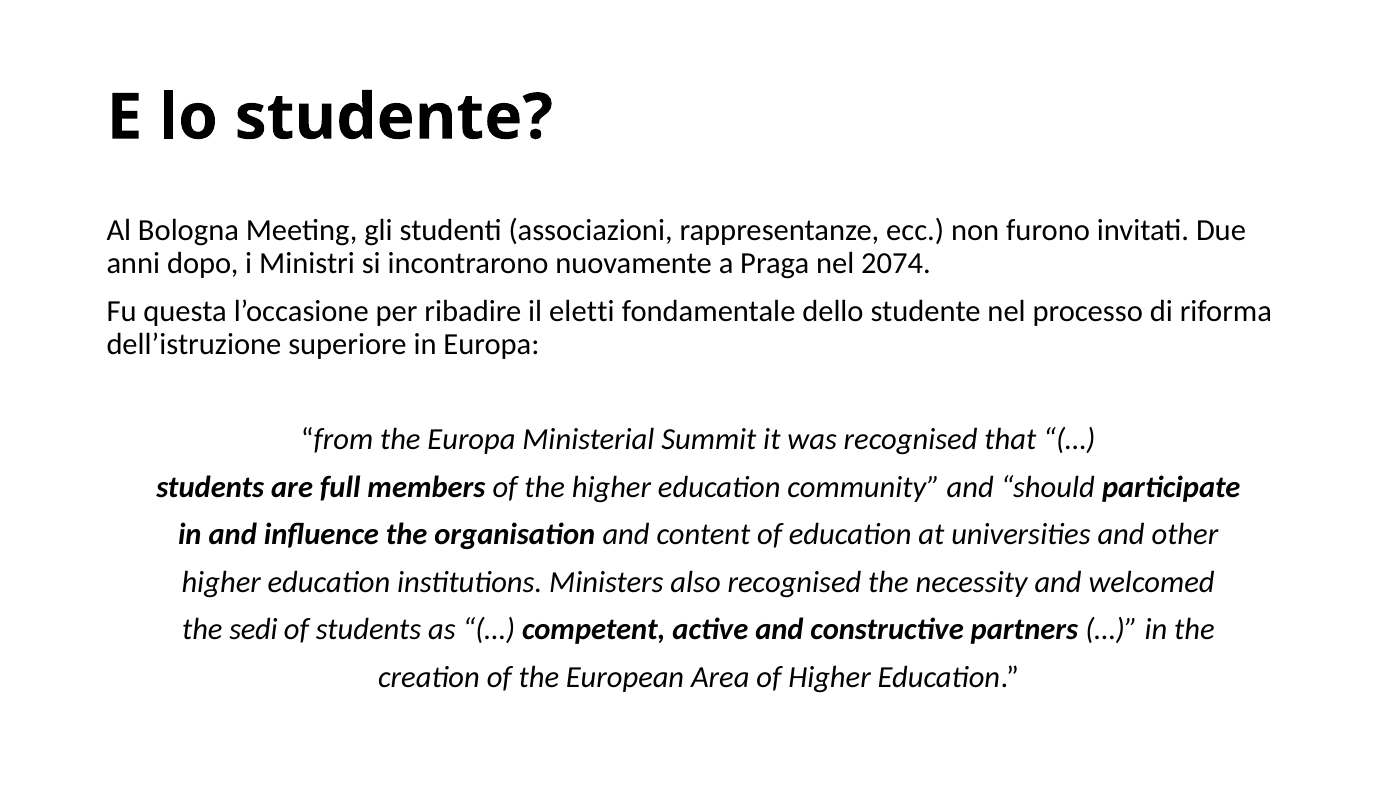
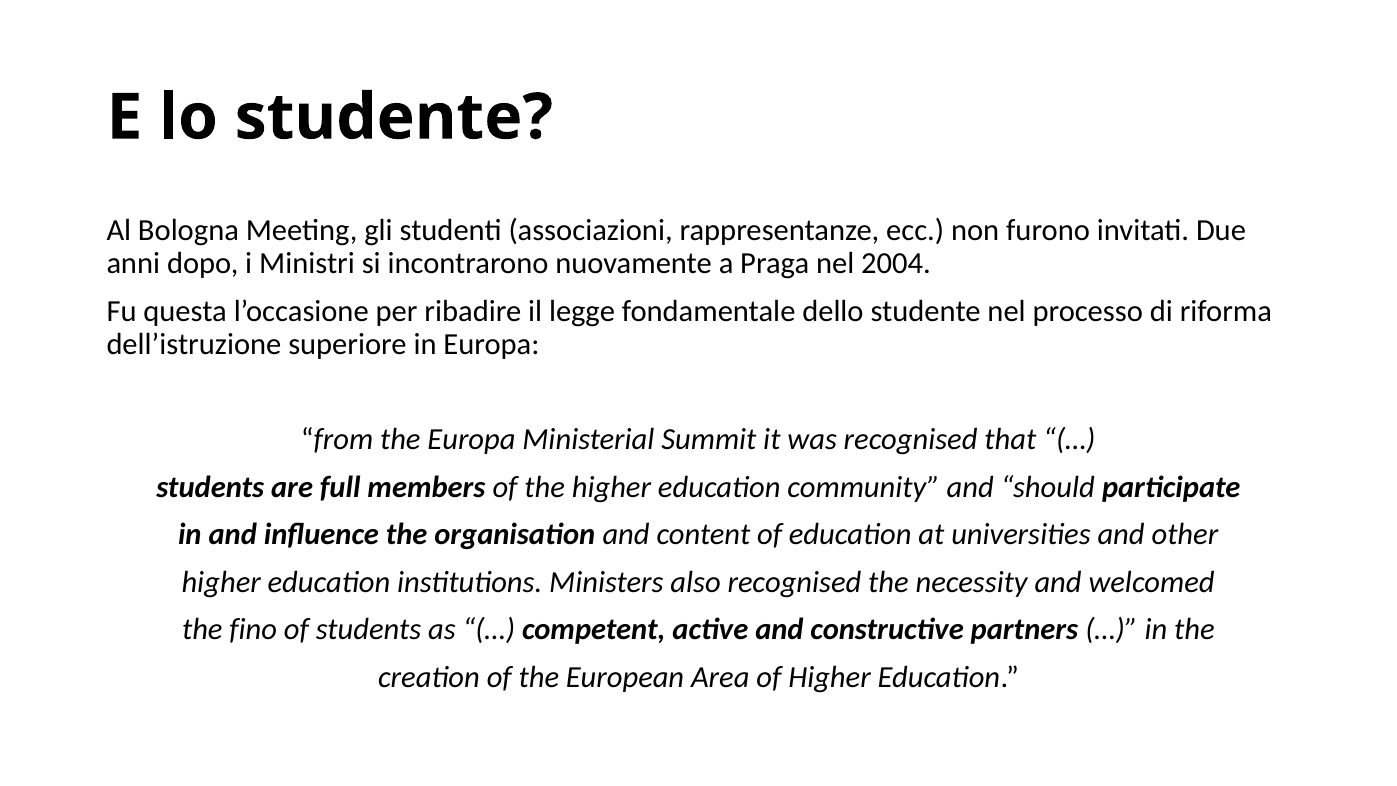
2074: 2074 -> 2004 (896, 264)
eletti: eletti -> legge (582, 311)
sedi: sedi -> fino (253, 630)
